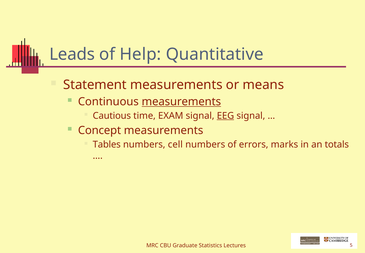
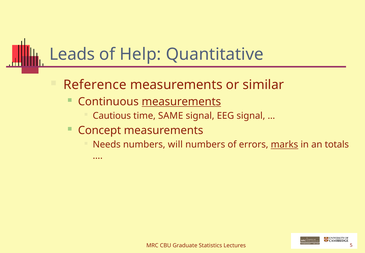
Statement: Statement -> Reference (95, 85)
means: means -> similar (263, 85)
EXAM: EXAM -> SAME (171, 116)
EEG underline: present -> none (225, 116)
Tables: Tables -> Needs (107, 144)
cell: cell -> will (175, 144)
marks underline: none -> present (284, 144)
